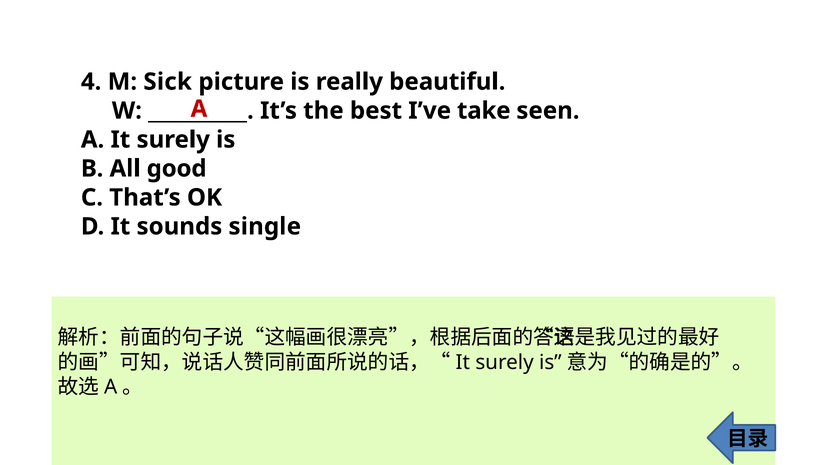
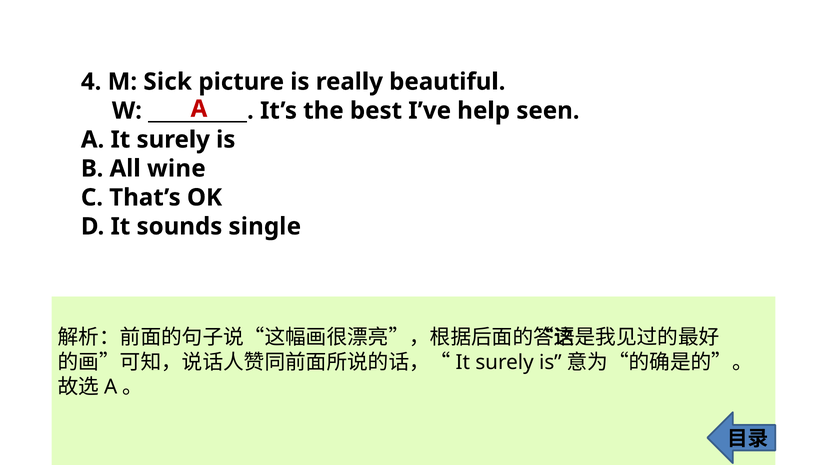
take: take -> help (484, 111)
good: good -> wine (176, 169)
